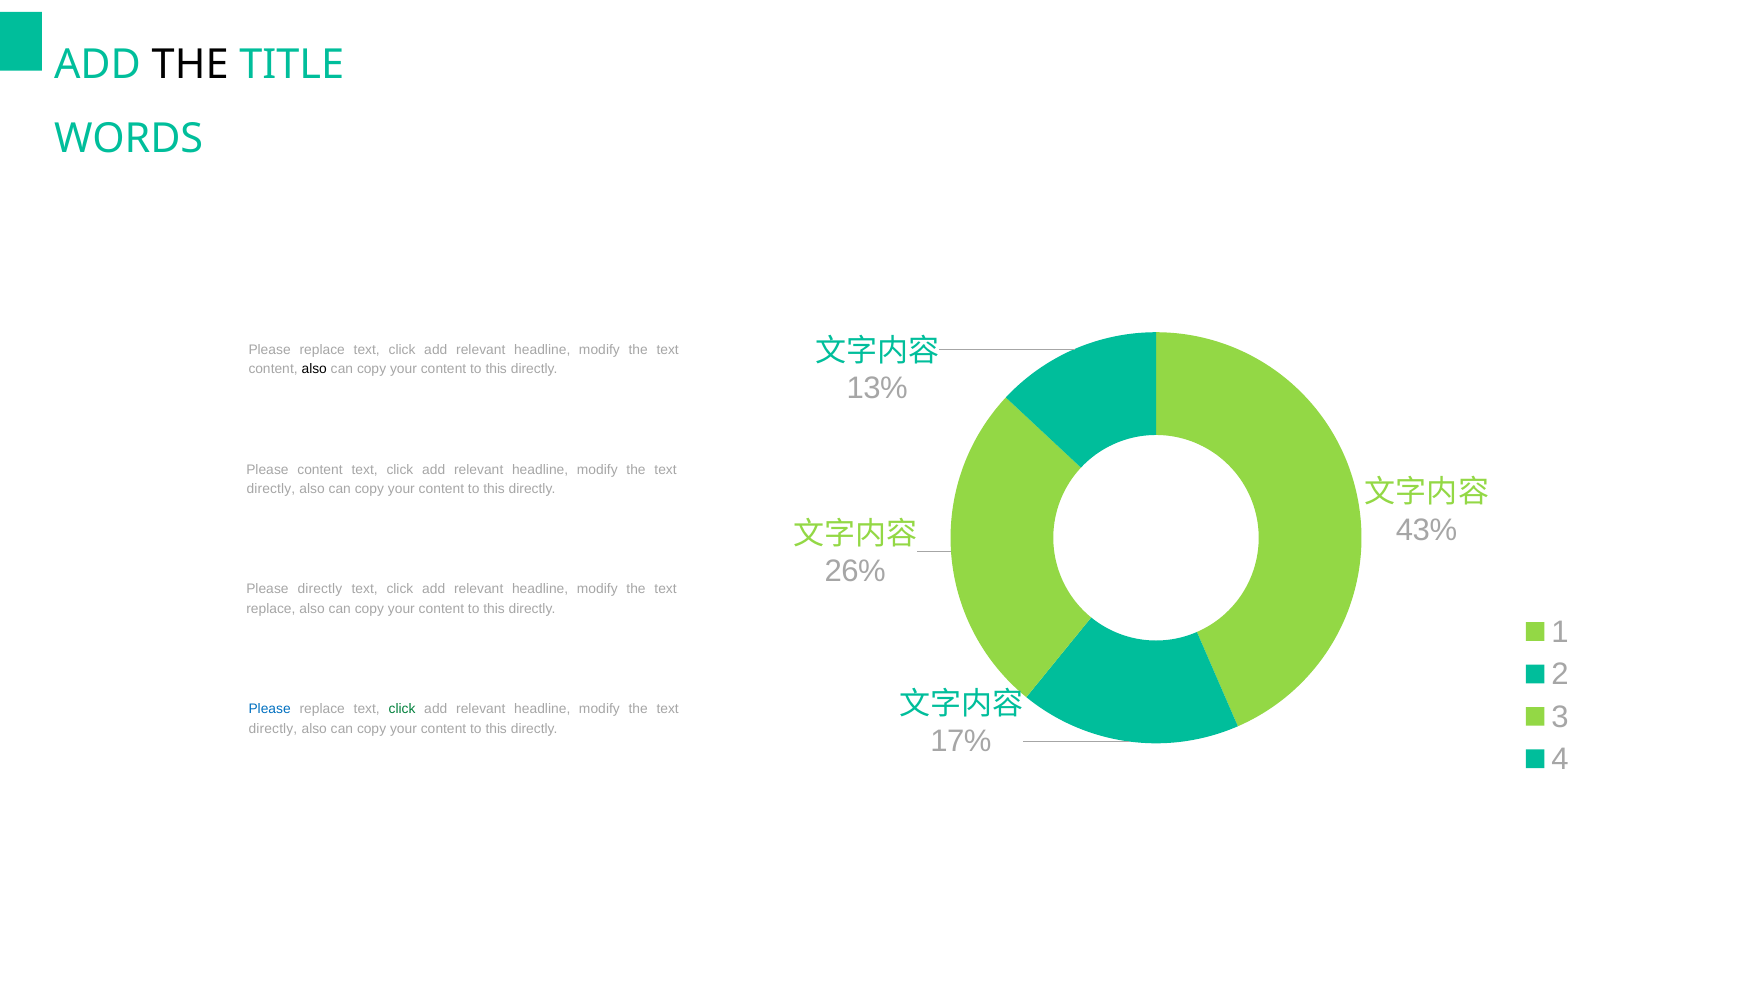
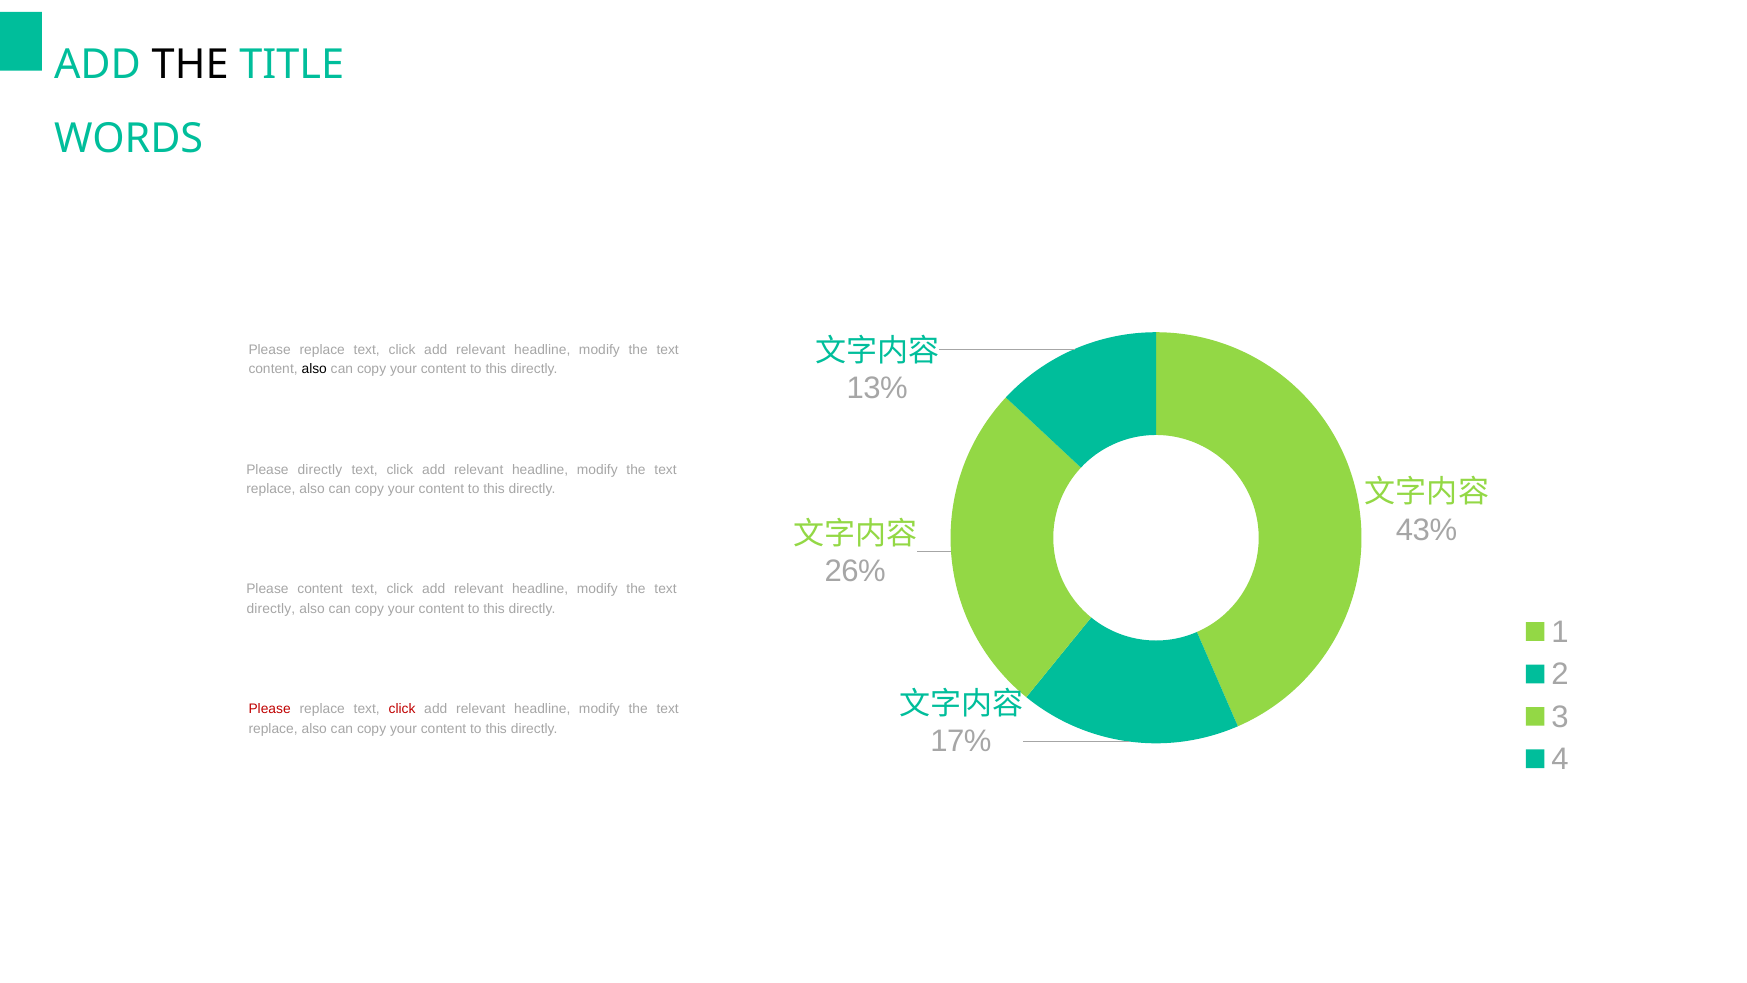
Please content: content -> directly (320, 469)
directly: directly -> replace (271, 489)
Please directly: directly -> content (320, 589)
replace: replace -> directly (271, 609)
Please colour: blue -> red (270, 709)
click colour: green -> red (402, 709)
directly: directly -> replace (273, 729)
